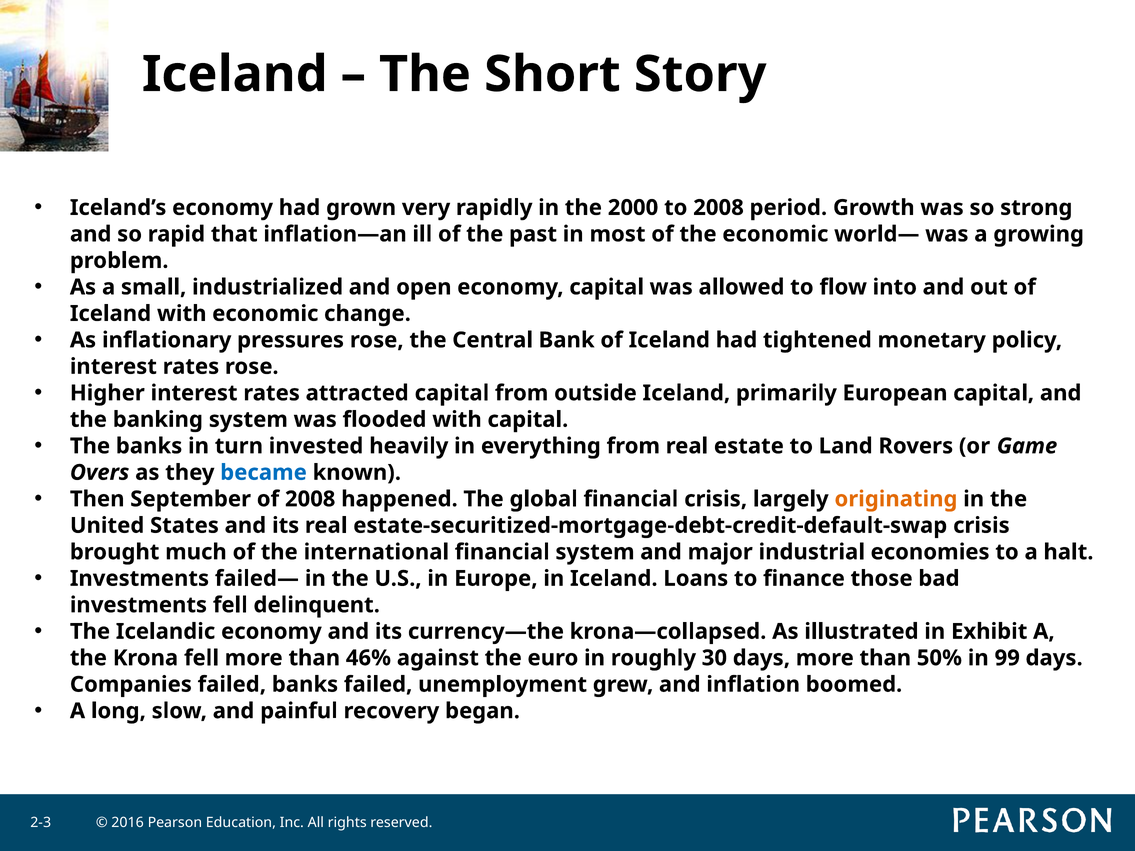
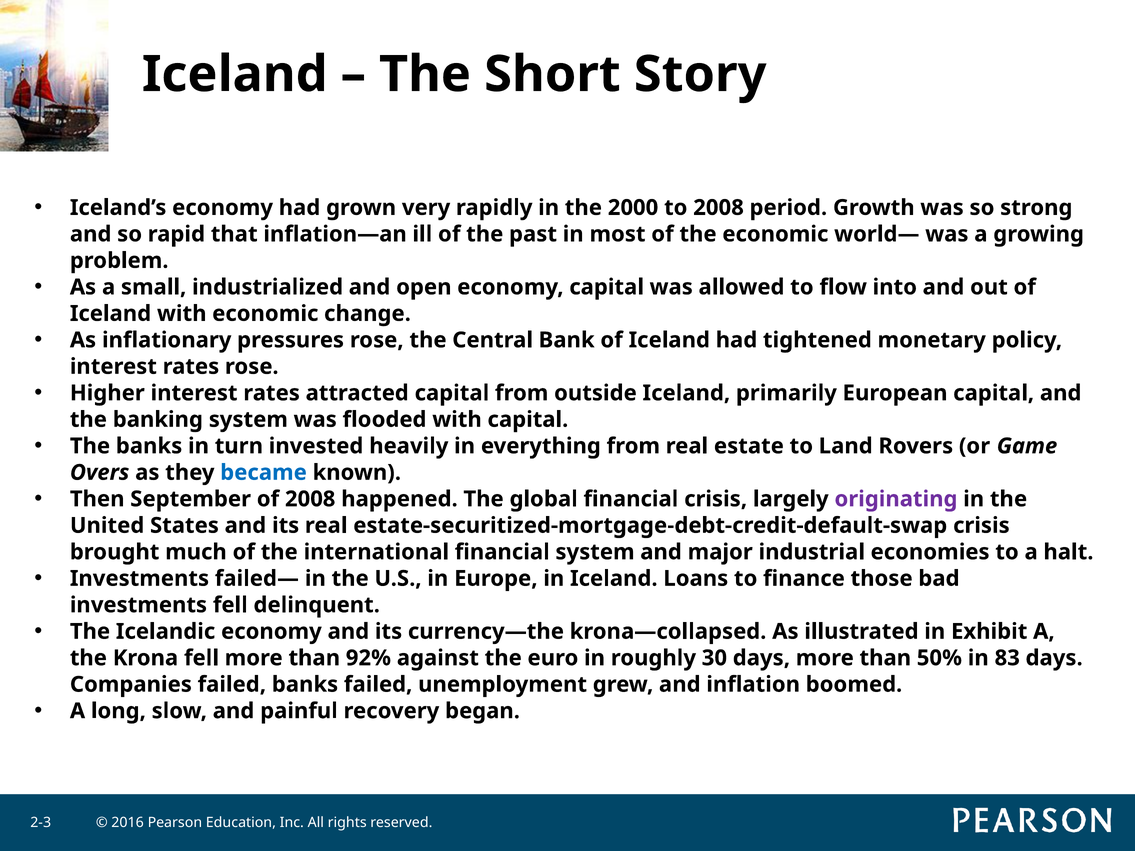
originating colour: orange -> purple (896, 499)
46%: 46% -> 92% (368, 658)
99: 99 -> 83 (1007, 658)
